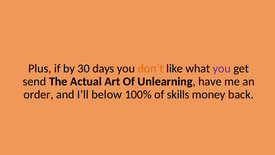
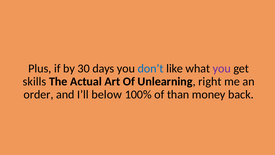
don’t colour: orange -> blue (151, 68)
send: send -> skills (35, 81)
have: have -> right (210, 81)
skills: skills -> than (178, 94)
